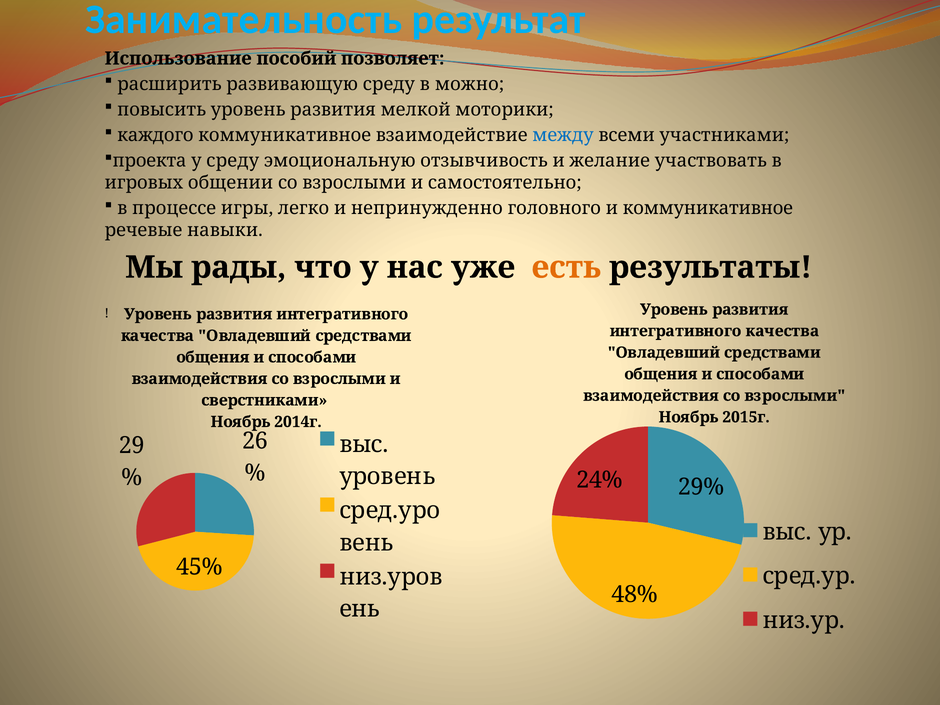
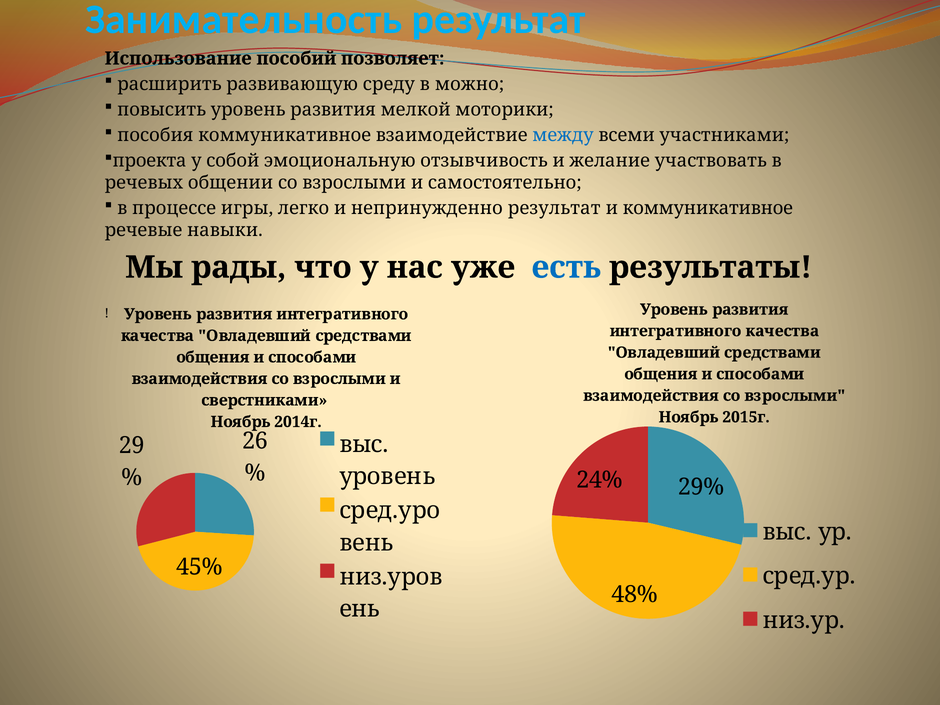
каждого: каждого -> пособия (155, 135)
у среду: среду -> собой (233, 161)
игровых: игровых -> речевых (144, 183)
непринужденно головного: головного -> результат (554, 208)
есть colour: orange -> blue (566, 267)
